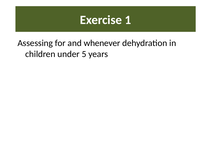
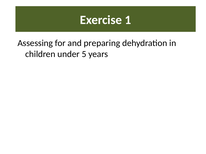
whenever: whenever -> preparing (102, 43)
